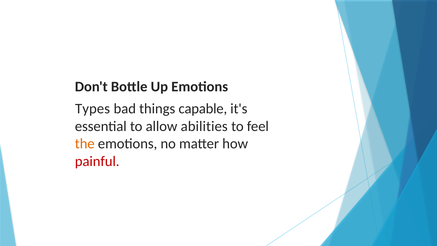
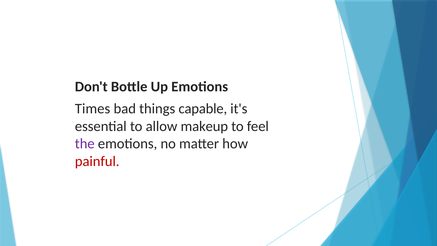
Types: Types -> Times (93, 109)
abilities: abilities -> makeup (204, 126)
the colour: orange -> purple (85, 144)
